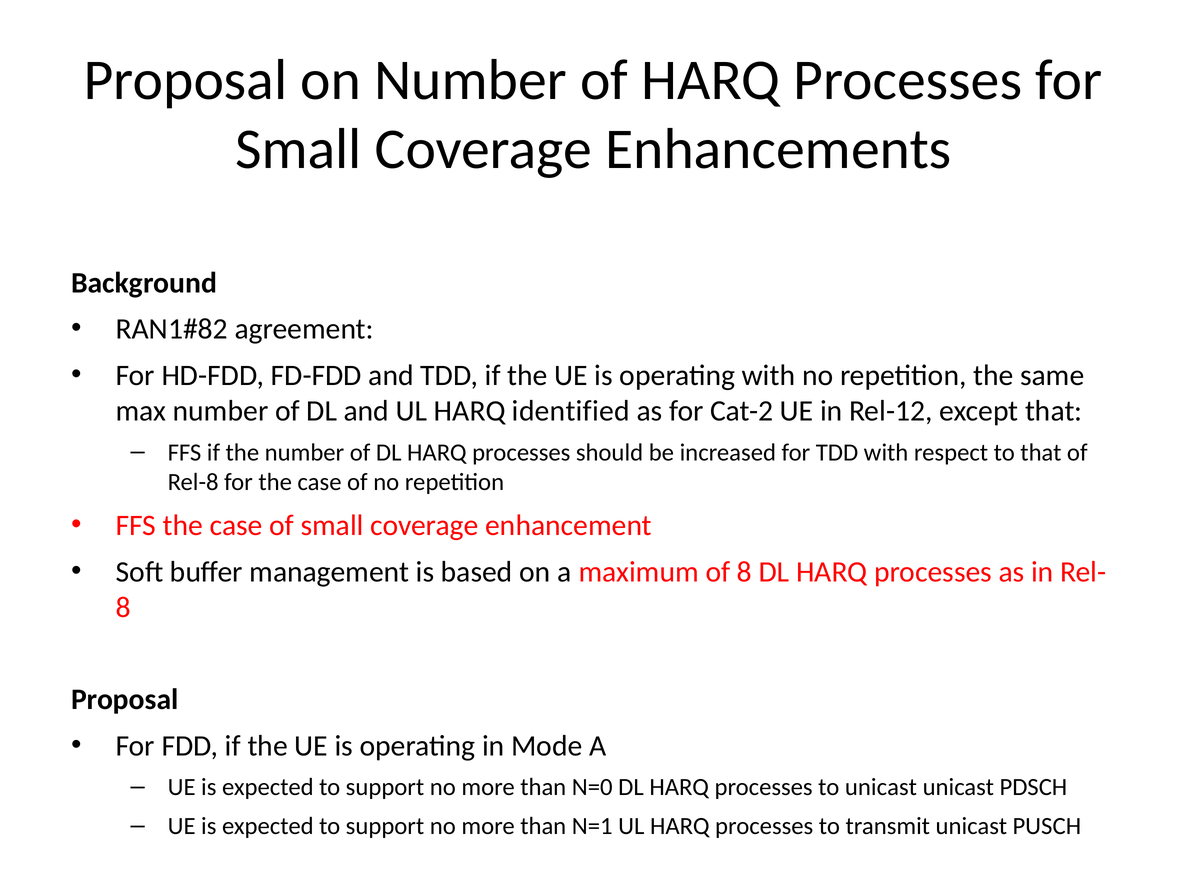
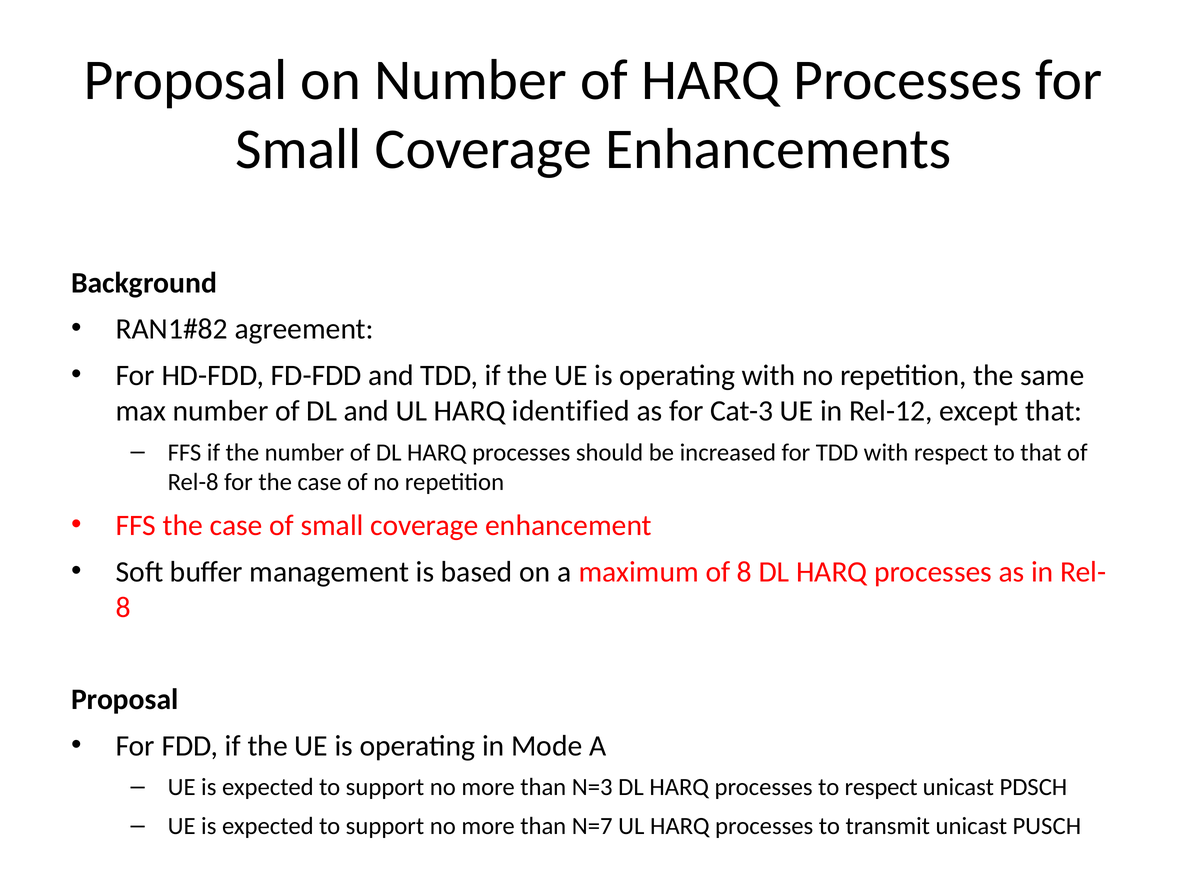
Cat-2: Cat-2 -> Cat-3 (742, 411)
N=0: N=0 -> N=3 (592, 788)
to unicast: unicast -> respect (881, 788)
N=1: N=1 -> N=7 (592, 826)
